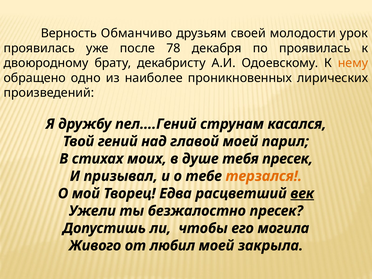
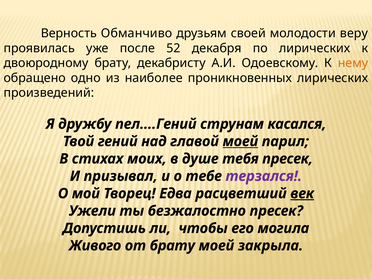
урок: урок -> веру (354, 33)
78: 78 -> 52 (173, 48)
по проявилась: проявилась -> лирических (315, 48)
моей underline: none -> present (240, 141)
терзался colour: orange -> purple (264, 176)
от любил: любил -> брату (172, 246)
